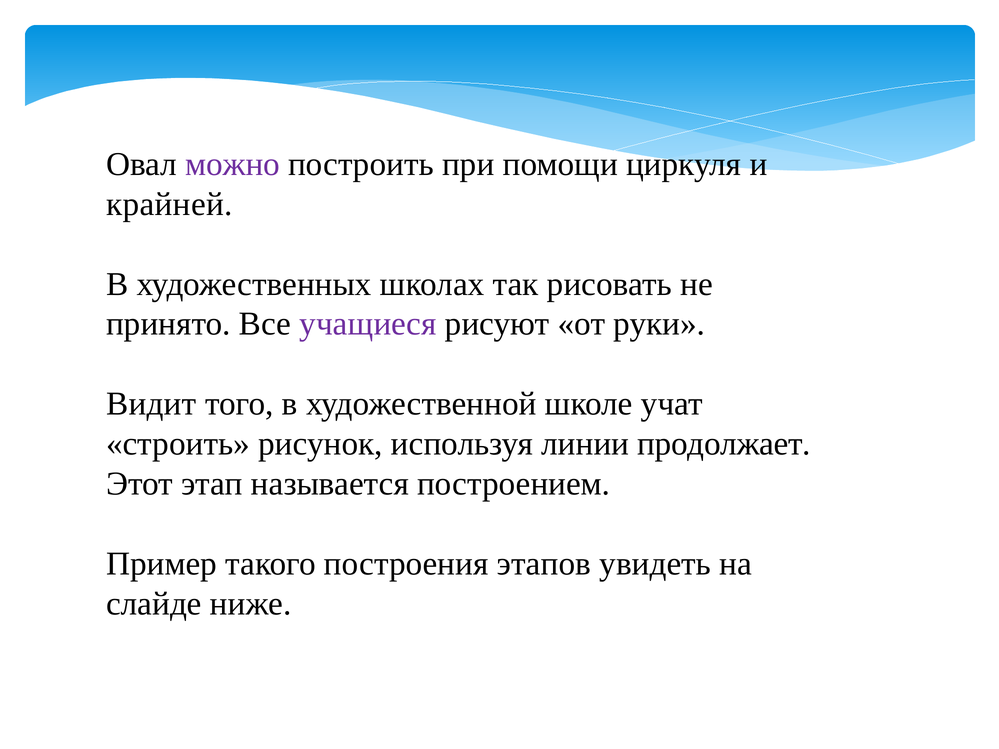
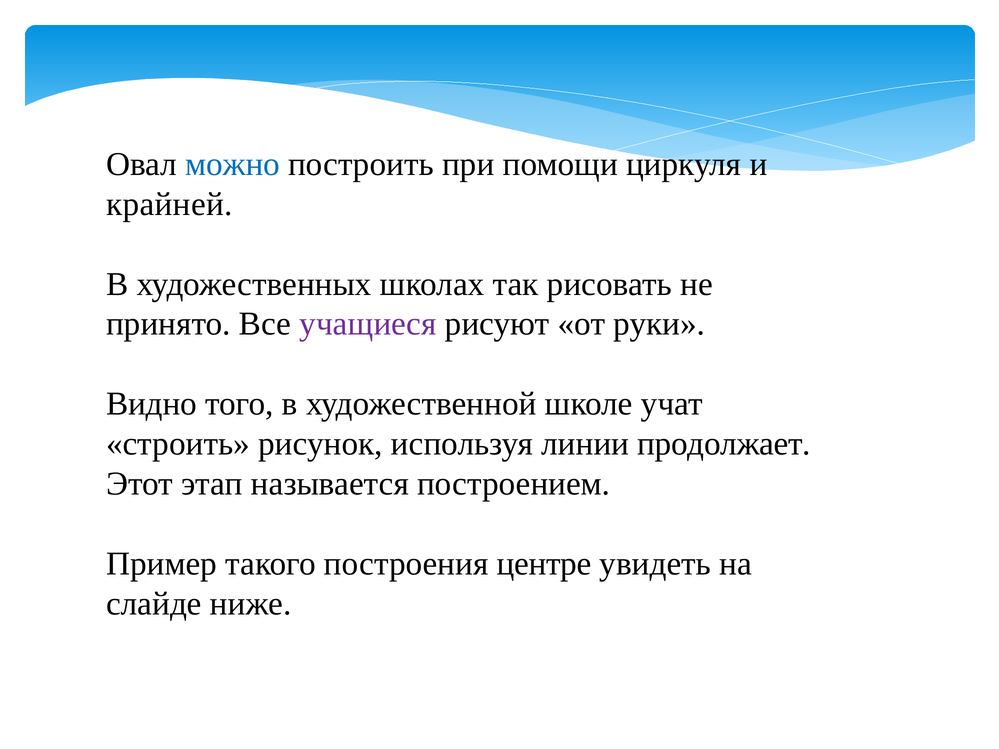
можно colour: purple -> blue (233, 164)
Видит: Видит -> Видно (152, 404)
этапов: этапов -> центре (544, 564)
